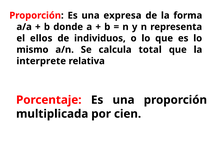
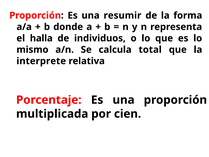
expresa: expresa -> resumir (122, 15)
ellos: ellos -> halla (41, 38)
